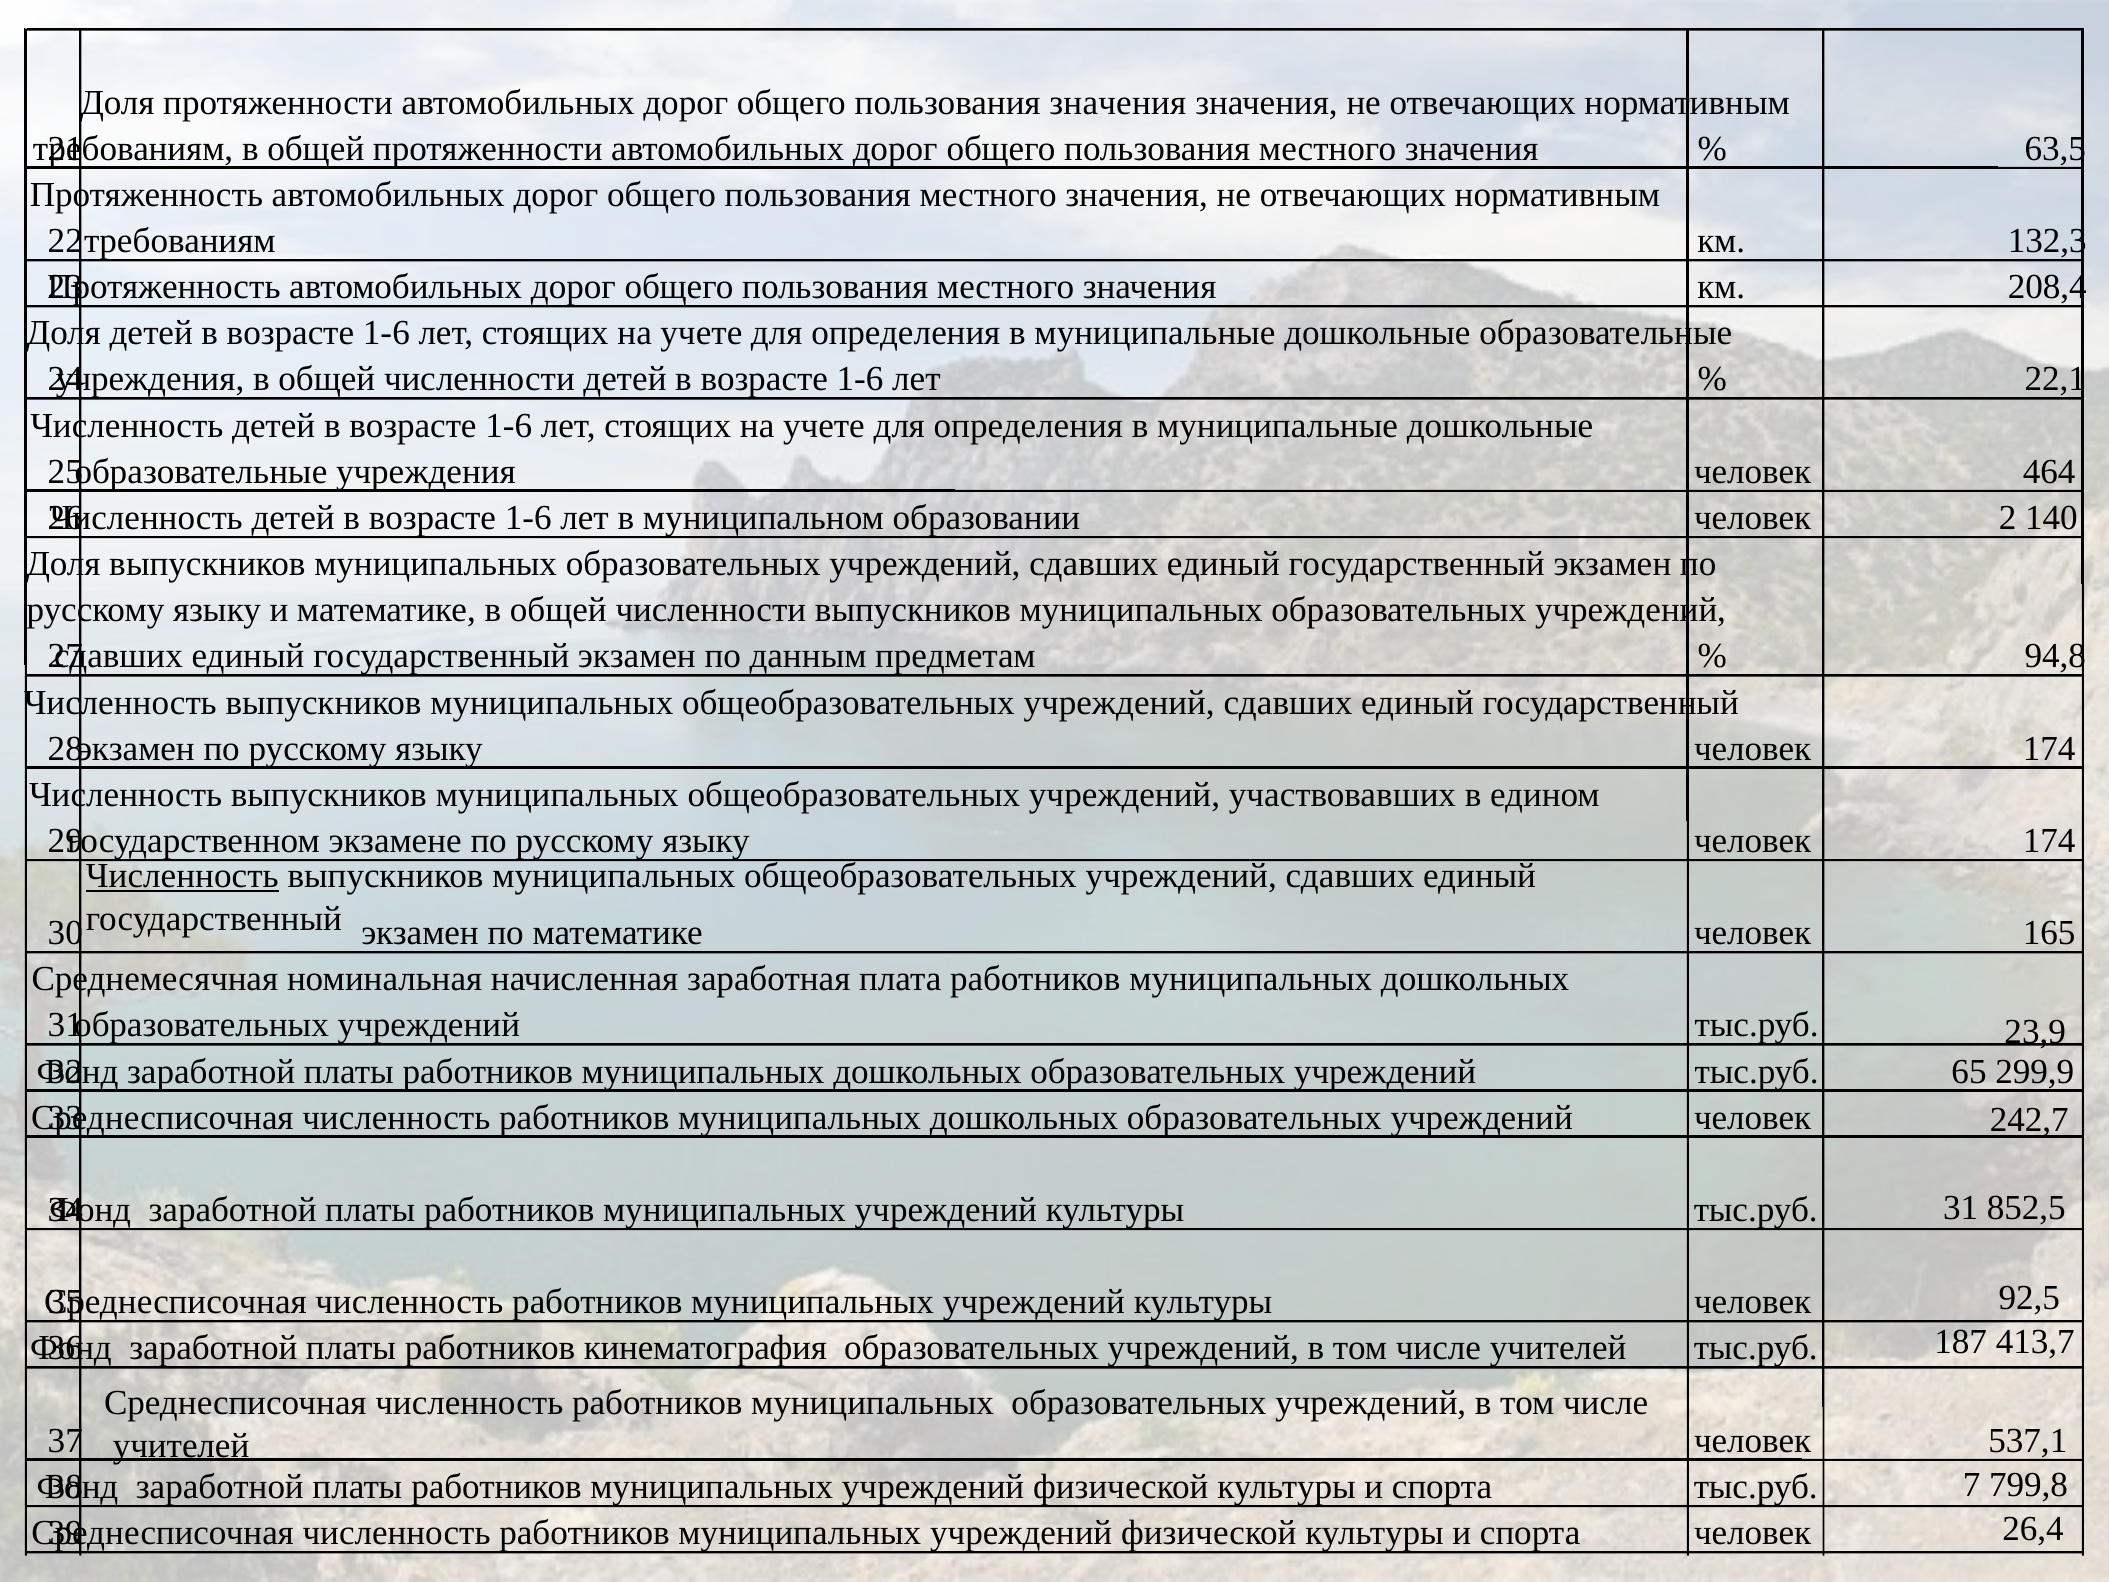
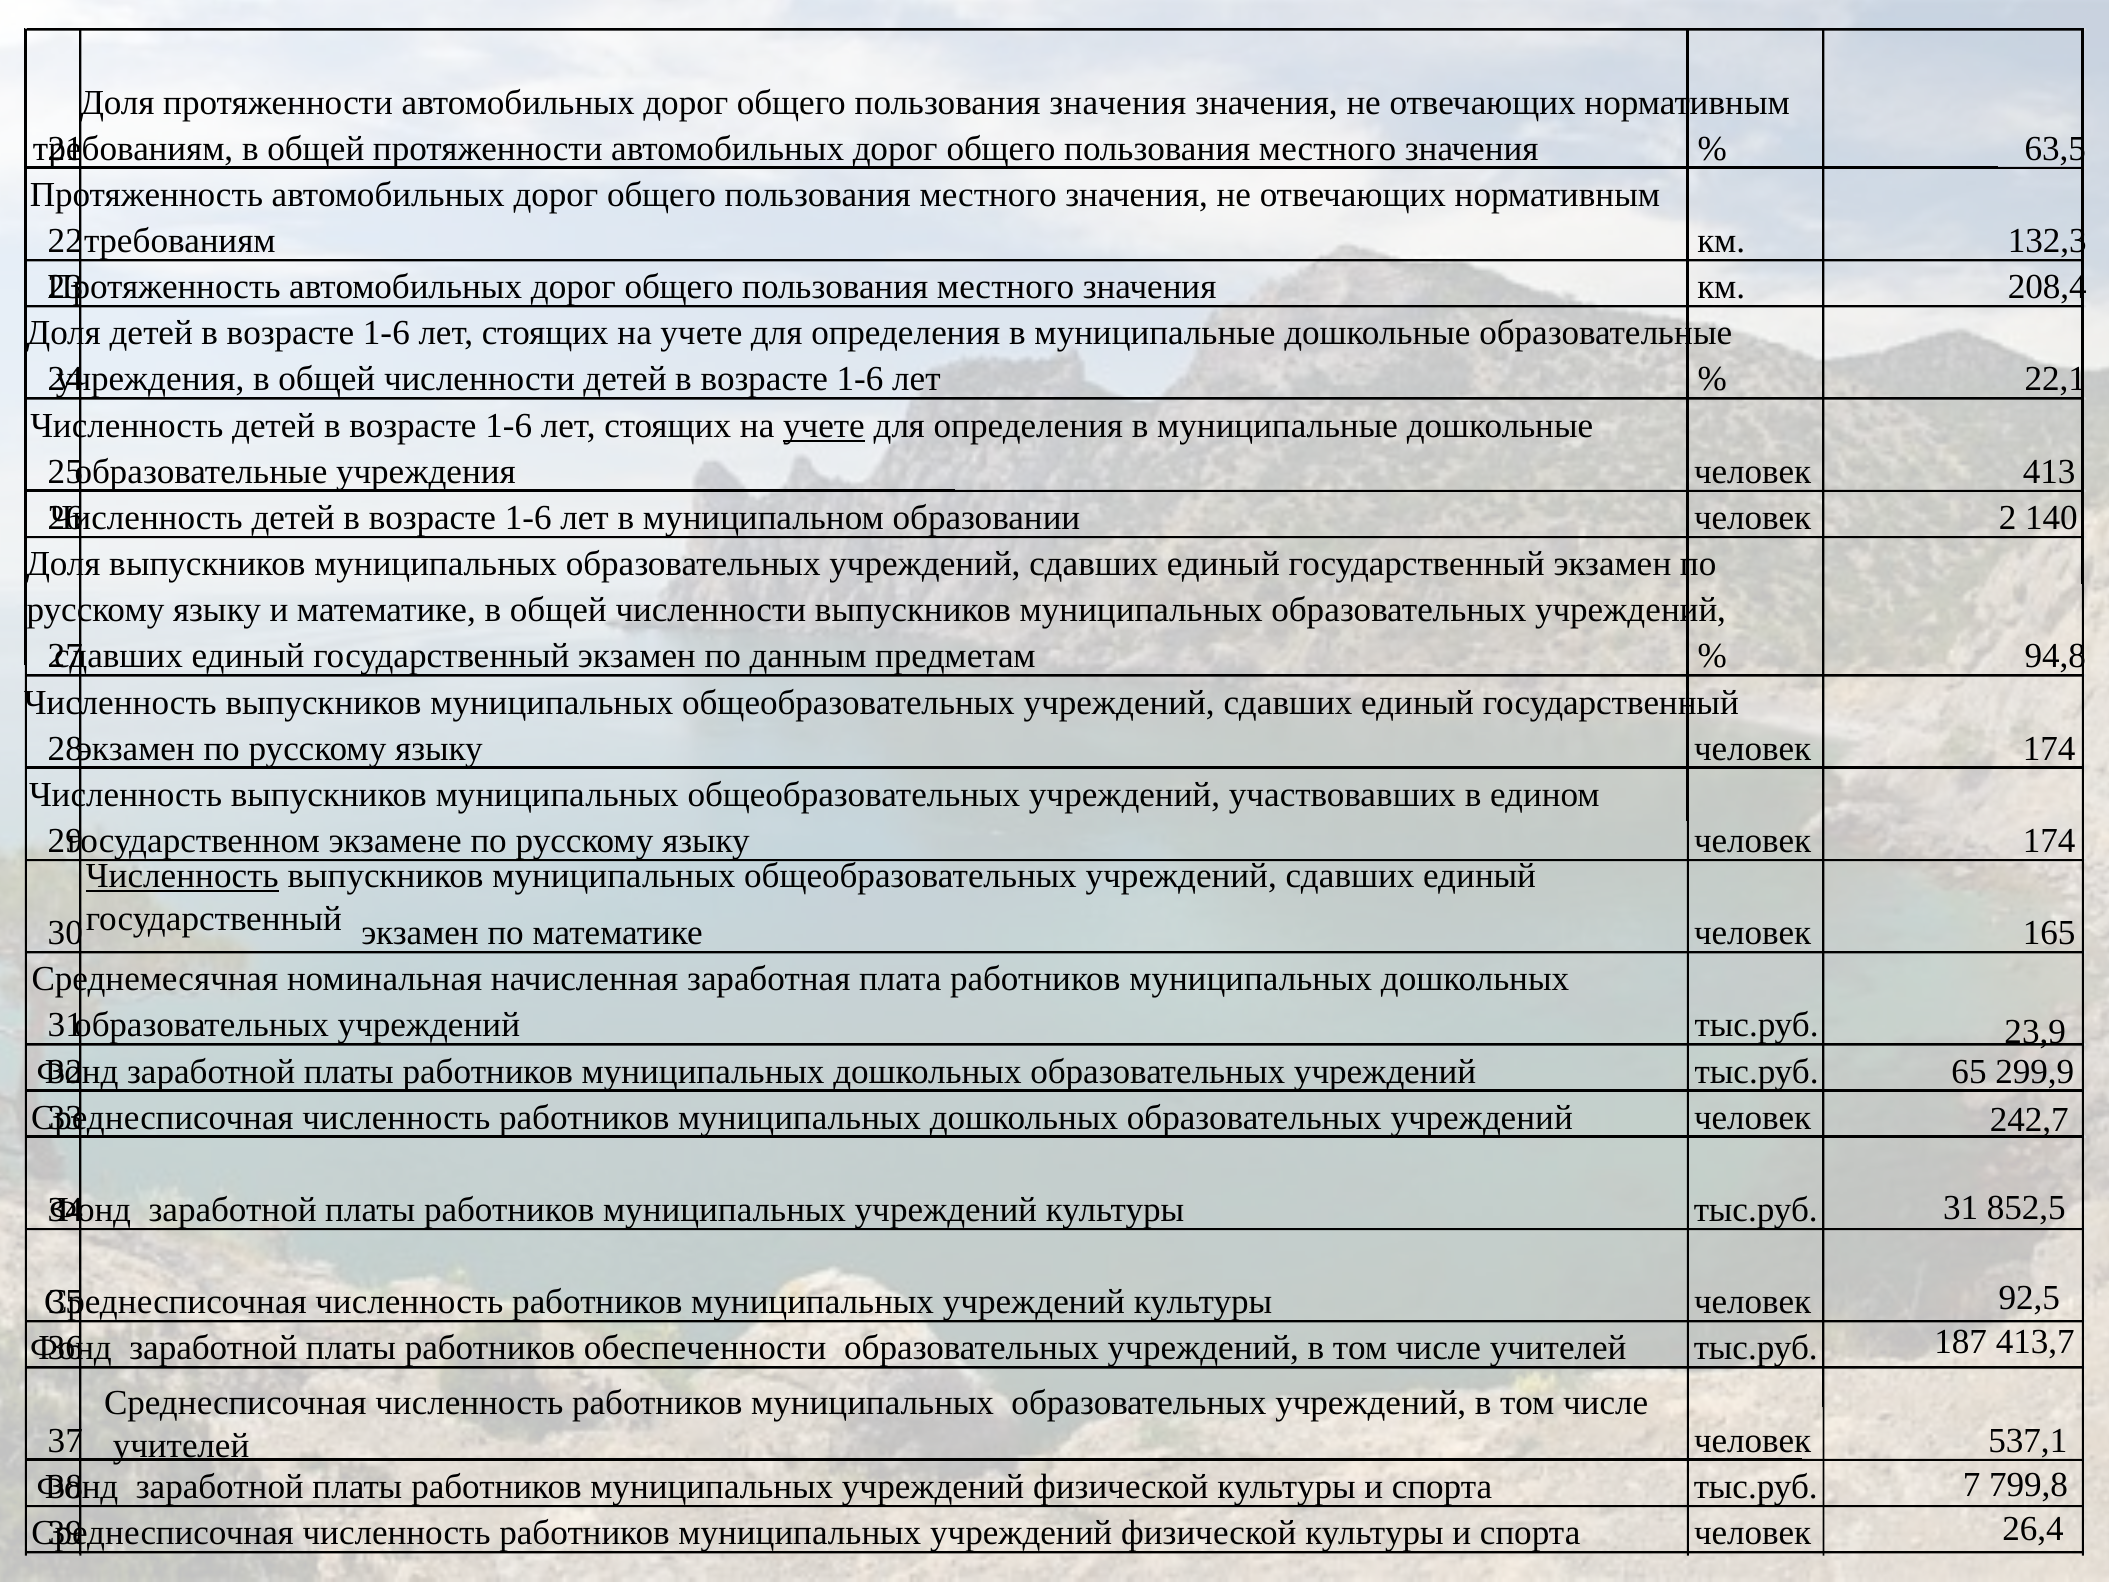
учете underline: none -> present (824, 425)
464: 464 -> 413 (2049, 472)
кинематография: кинематография -> обеспеченности (705, 1348)
